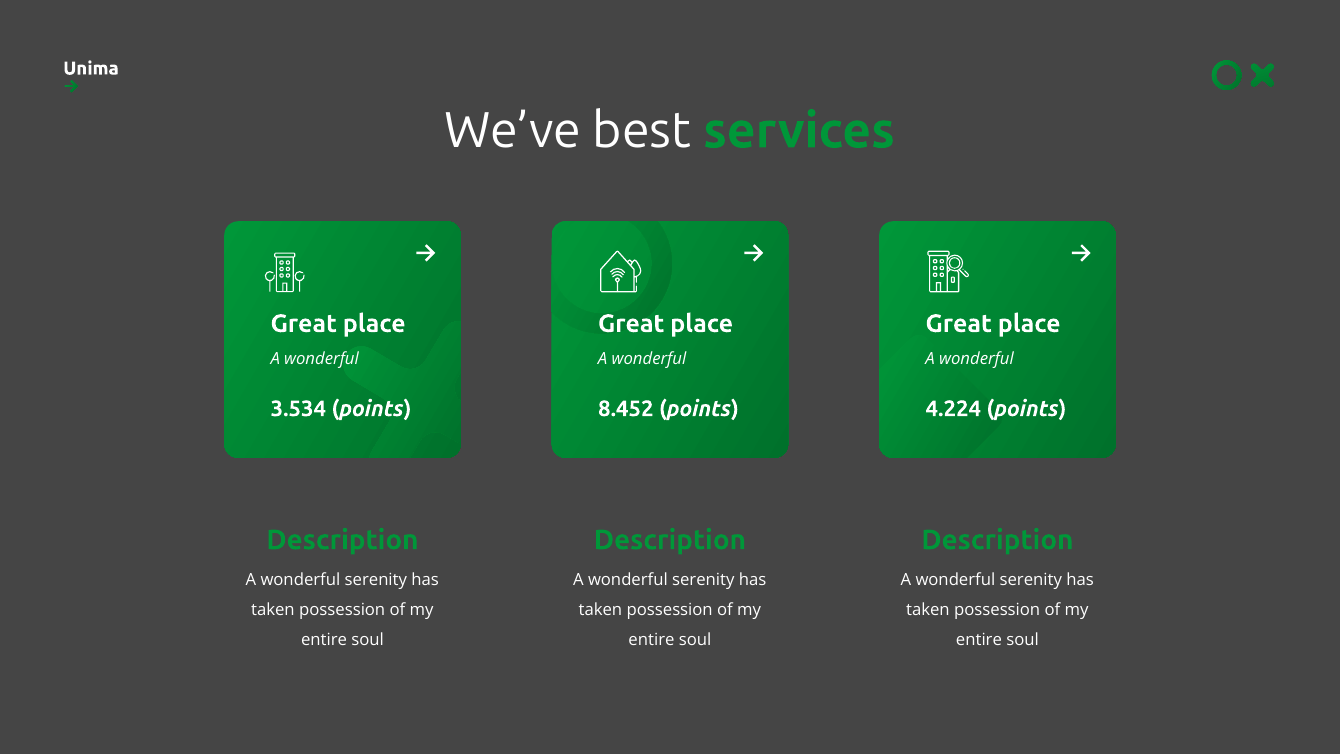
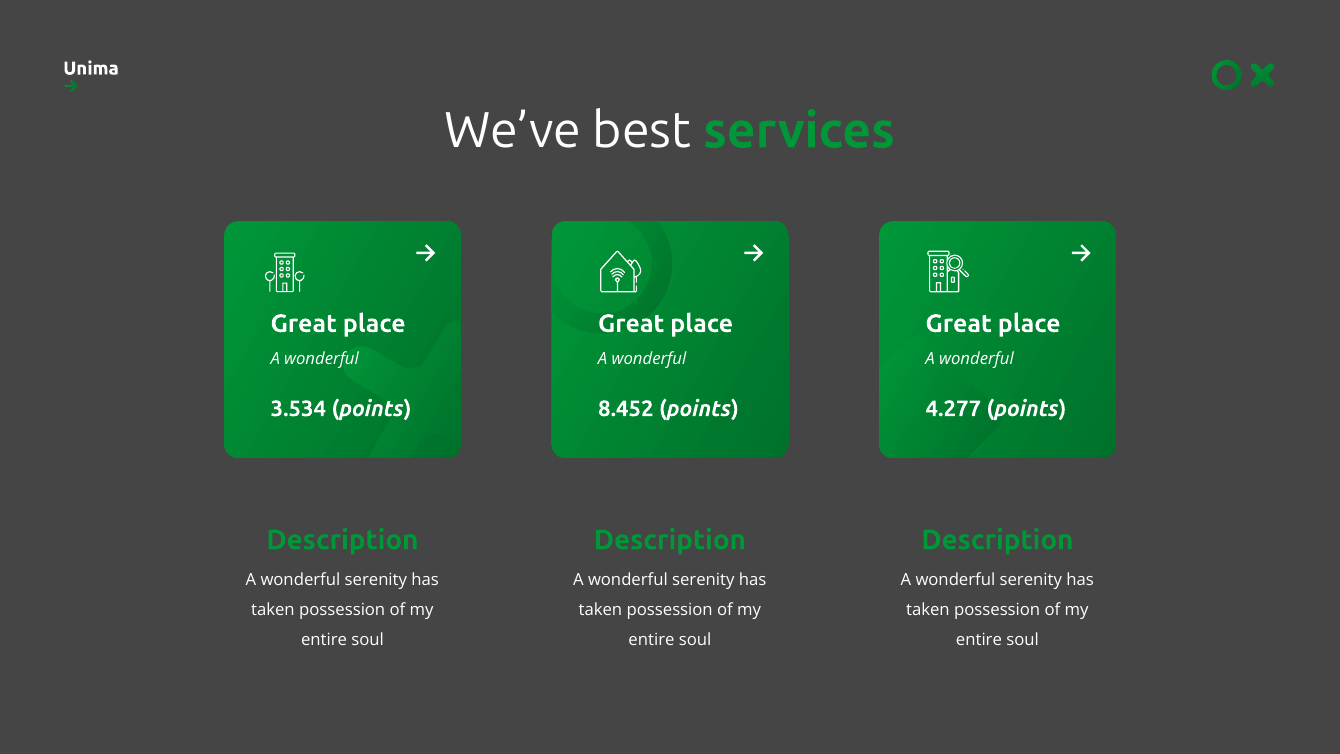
4.224: 4.224 -> 4.277 (953, 409)
